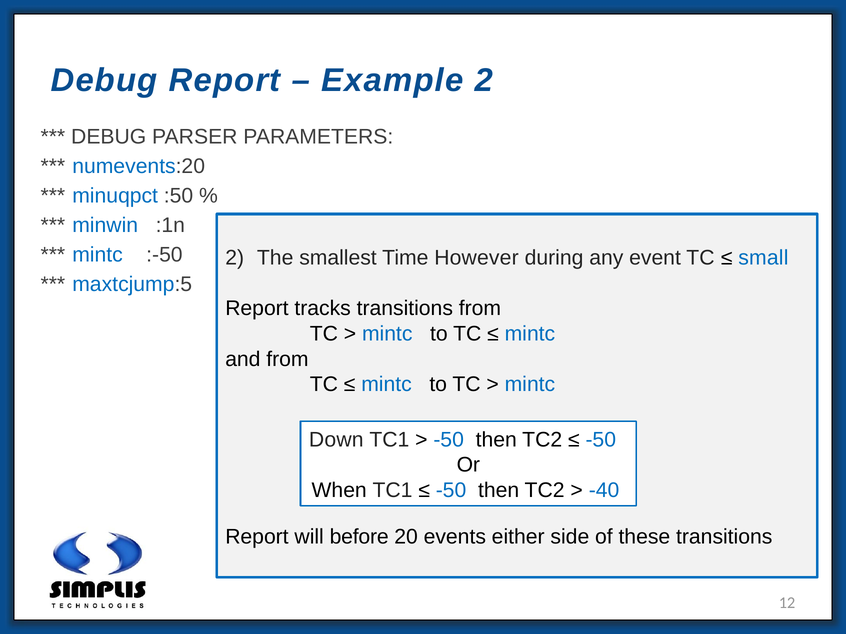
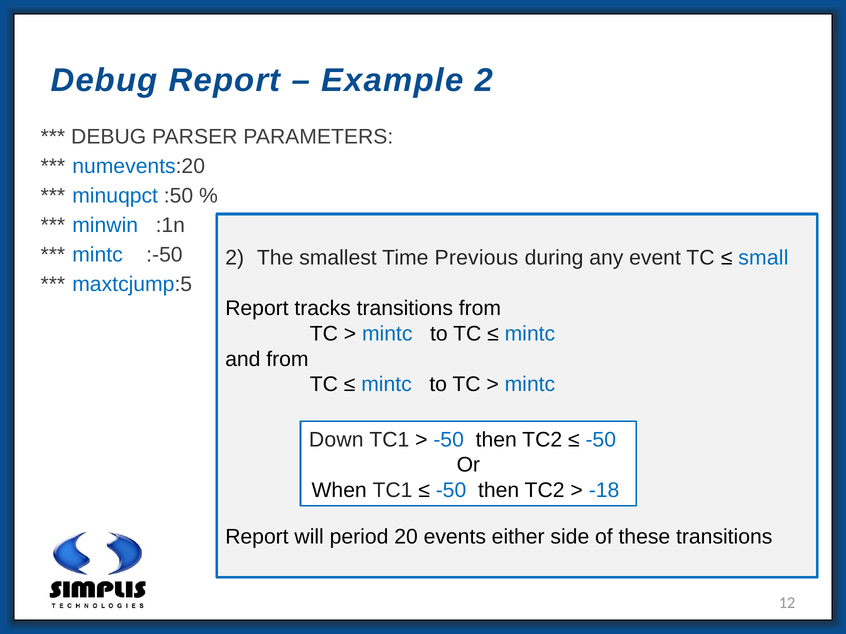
However: However -> Previous (476, 258)
-40: -40 -> -18 (604, 491)
before: before -> period (359, 537)
